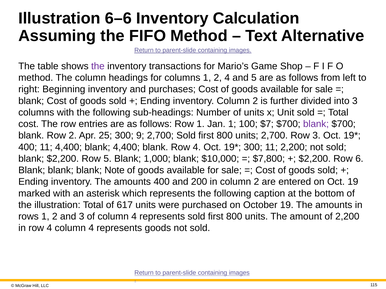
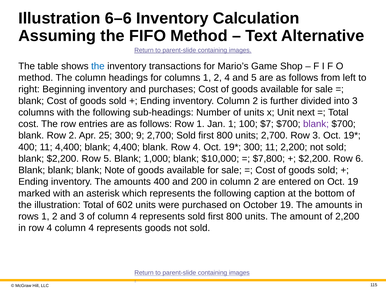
the colour: purple -> blue (98, 66)
Unit sold: sold -> next (306, 113)
617: 617 -> 602 (125, 205)
